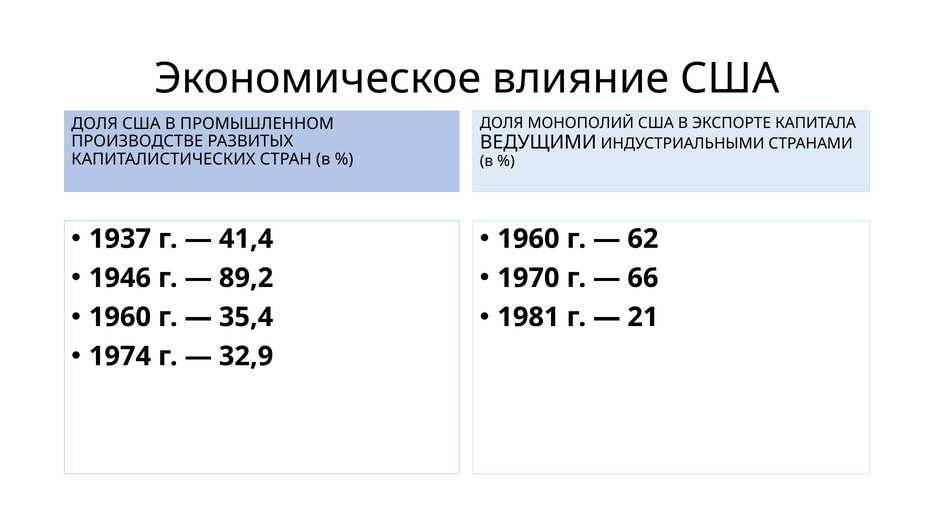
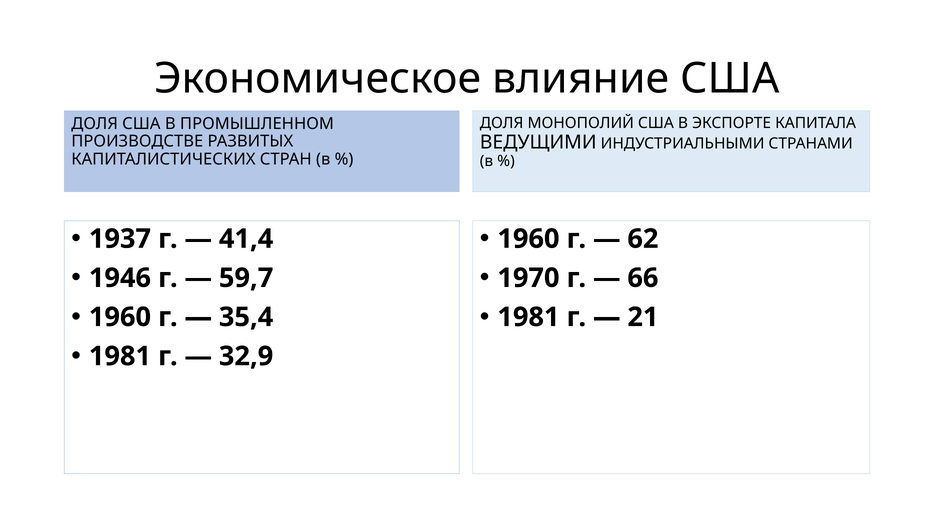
89,2: 89,2 -> 59,7 (246, 278)
1974: 1974 -> 1981 (120, 356)
